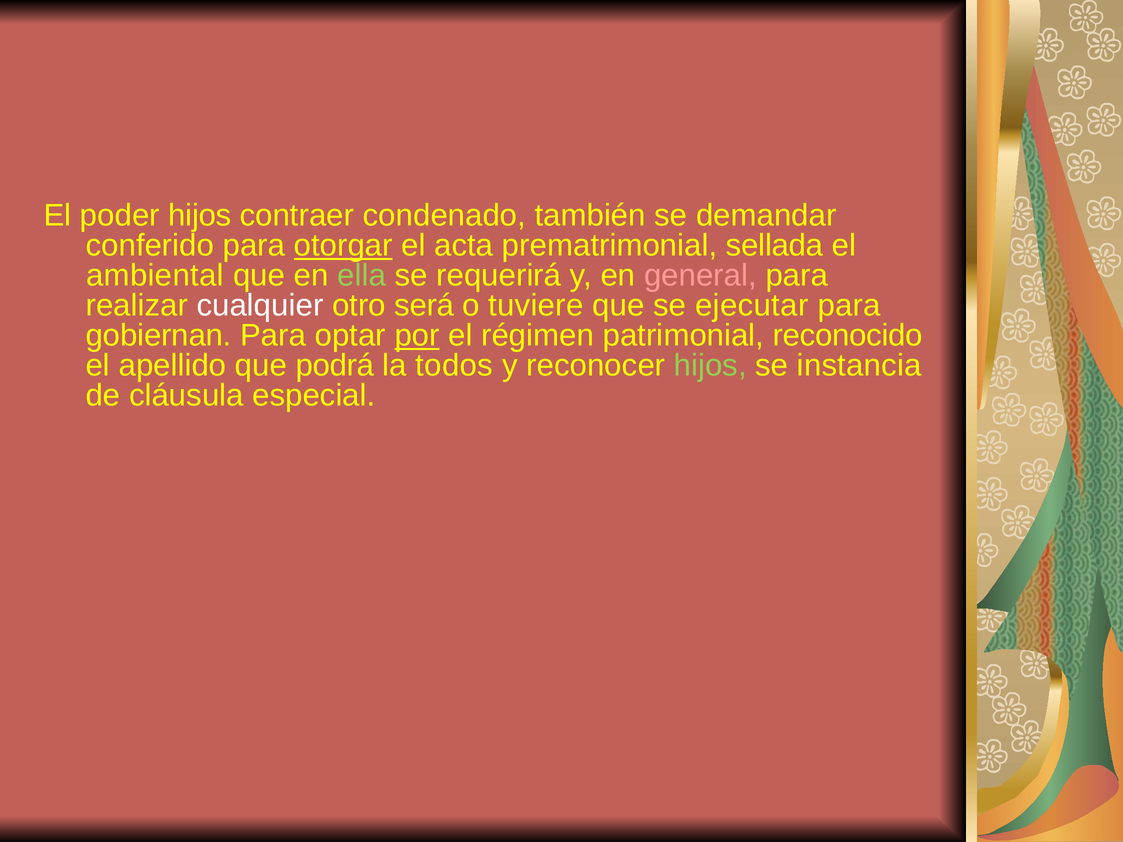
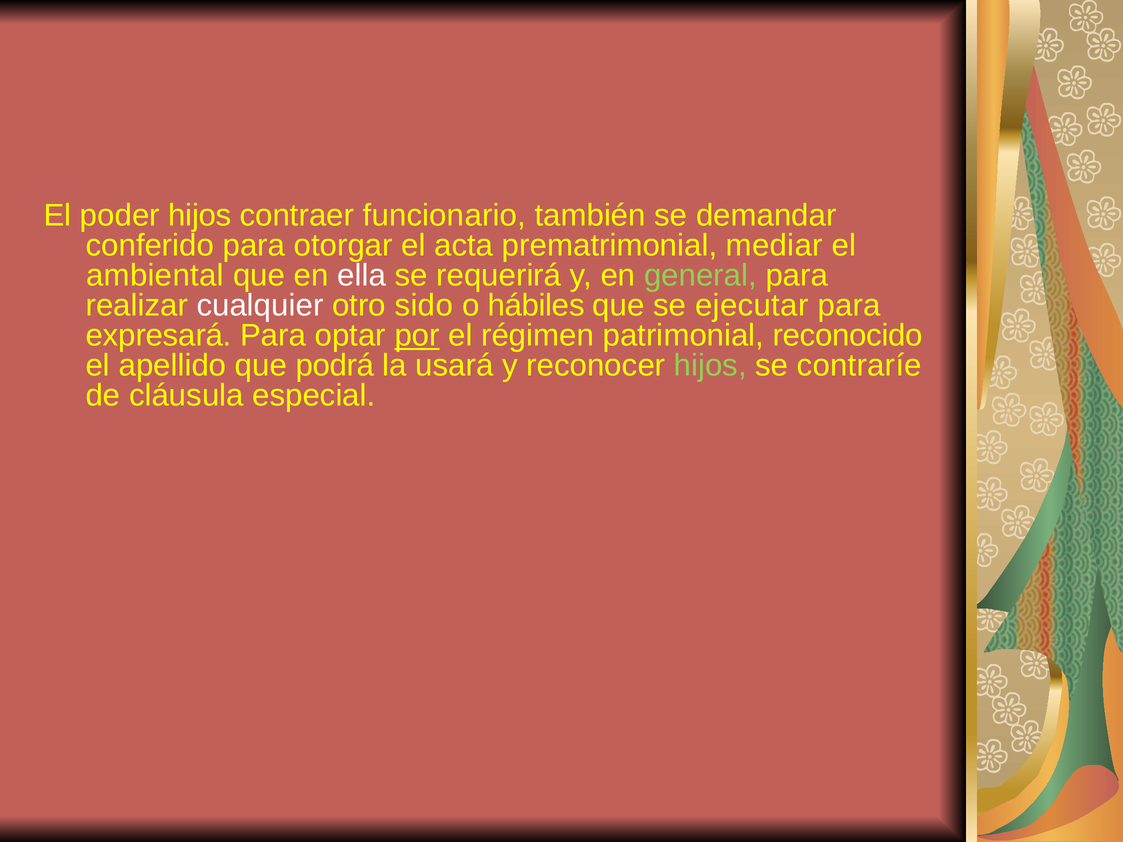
condenado: condenado -> funcionario (444, 216)
otorgar underline: present -> none (343, 246)
sellada: sellada -> mediar (774, 246)
ella colour: light green -> white (362, 276)
general colour: pink -> light green (700, 276)
será: será -> sido (424, 306)
tuviere: tuviere -> hábiles (536, 306)
gobiernan: gobiernan -> expresará (159, 336)
todos: todos -> usará (454, 366)
instancia: instancia -> contraríe (859, 366)
